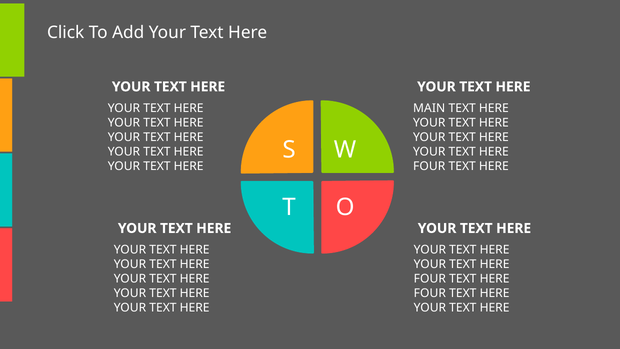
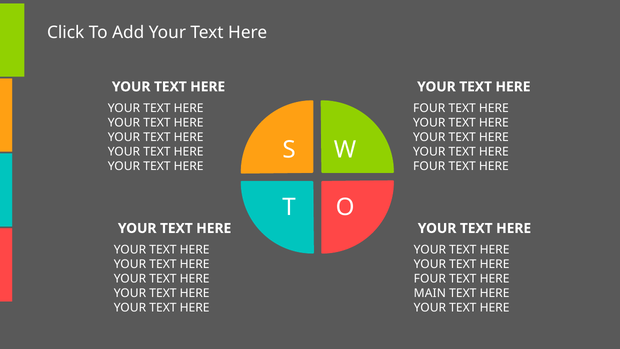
MAIN: MAIN -> FOUR (429, 108)
FOUR: FOUR -> MAIN (430, 293)
